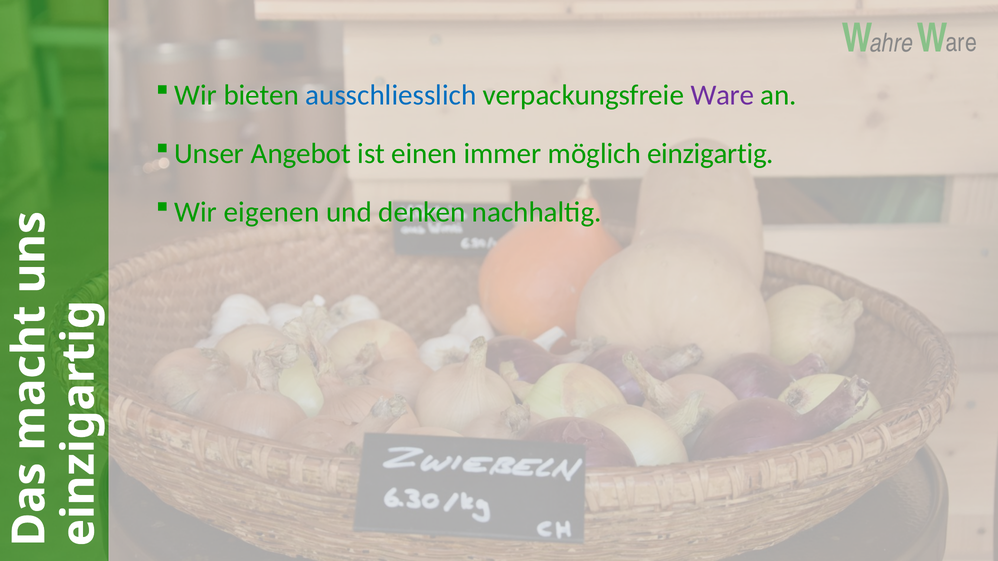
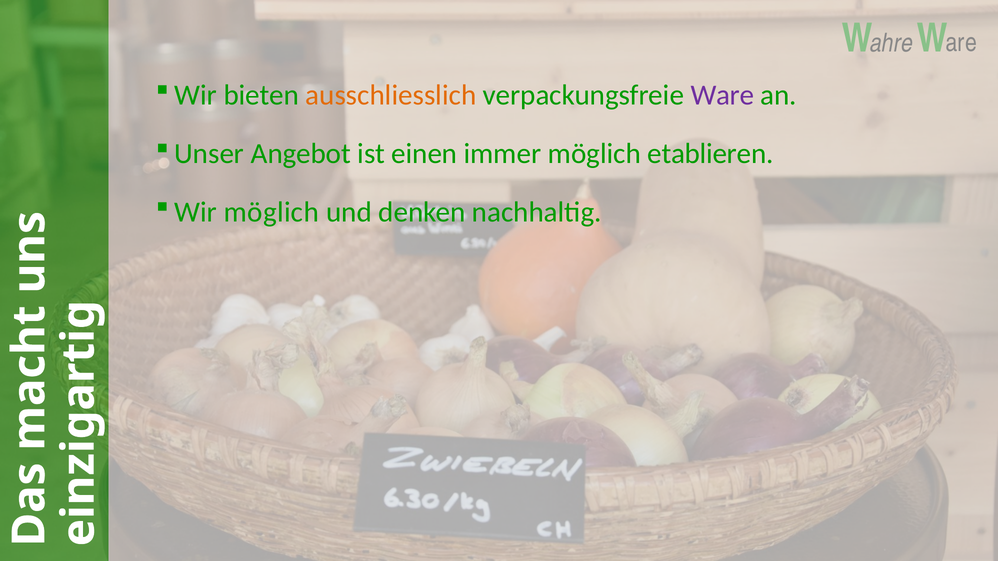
ausschliesslich colour: blue -> orange (391, 95)
einzigartig: einzigartig -> etablieren (710, 154)
Wir eigenen: eigenen -> möglich (271, 212)
